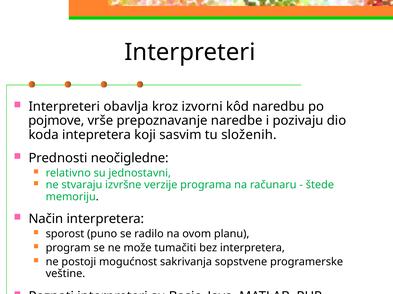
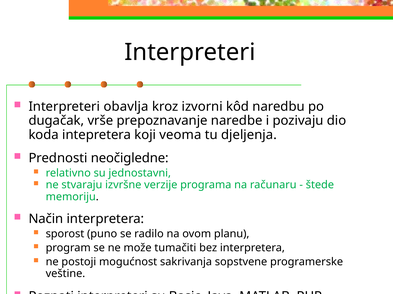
pojmove: pojmove -> dugačak (56, 121)
sasvim: sasvim -> veoma (180, 135)
složenih: složenih -> djeljenja (249, 135)
